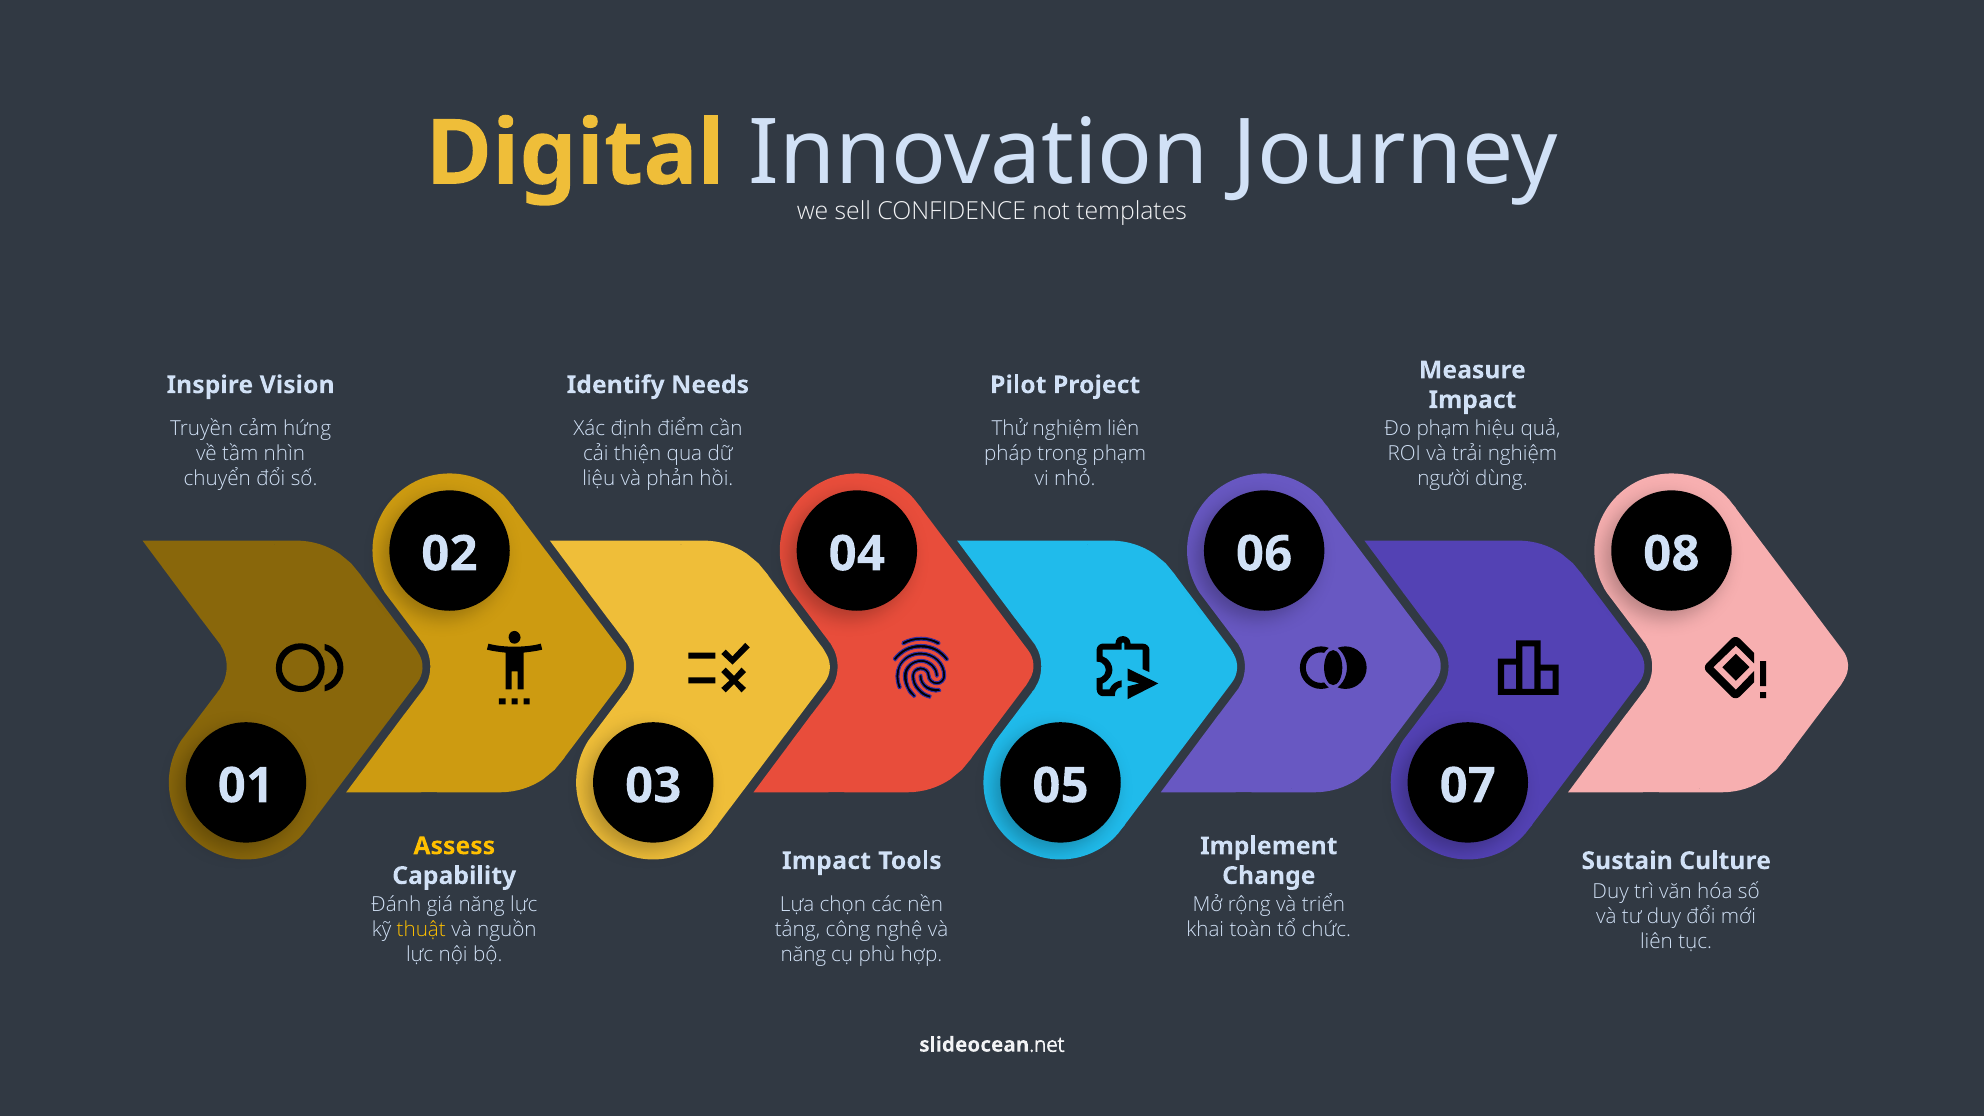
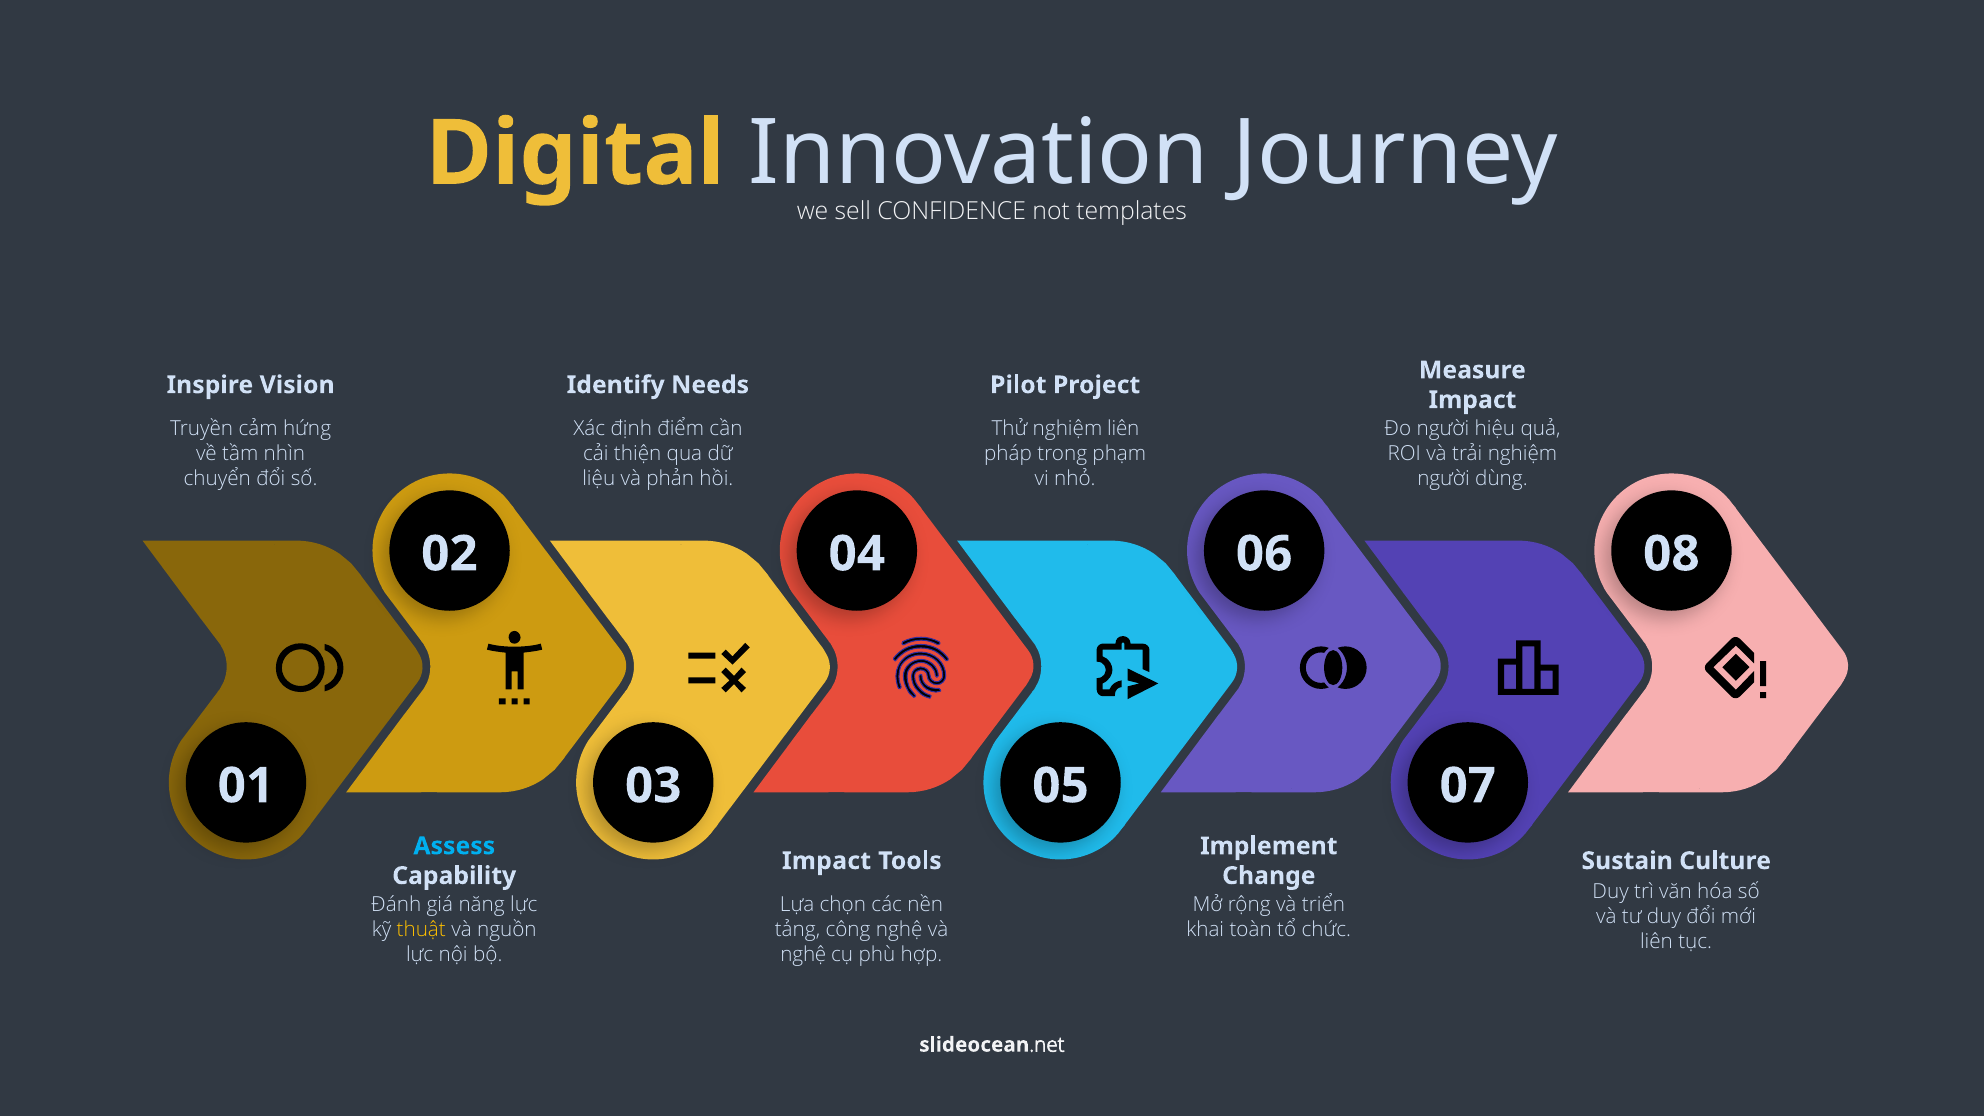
Đo phạm: phạm -> người (1443, 429)
Assess colour: yellow -> light blue (454, 846)
năng: năng -> nghệ (803, 954)
